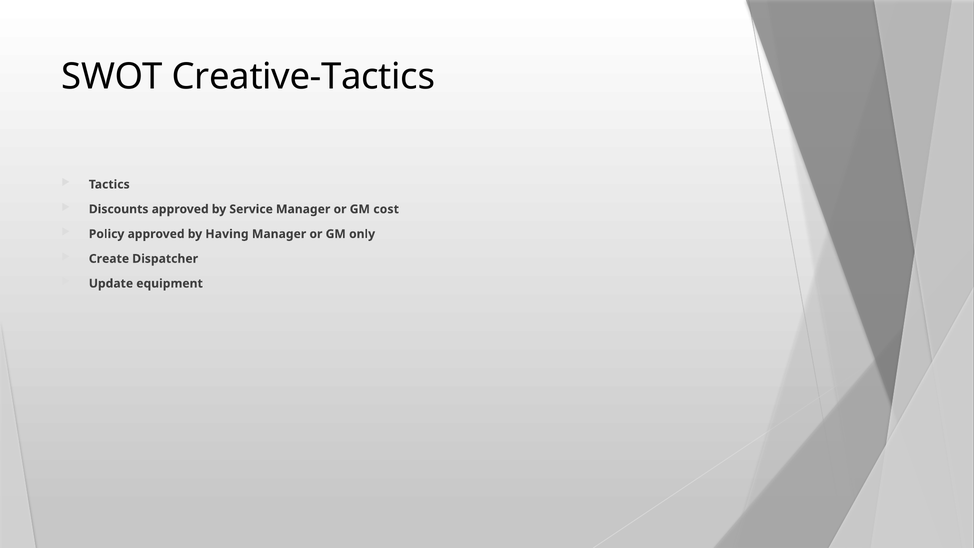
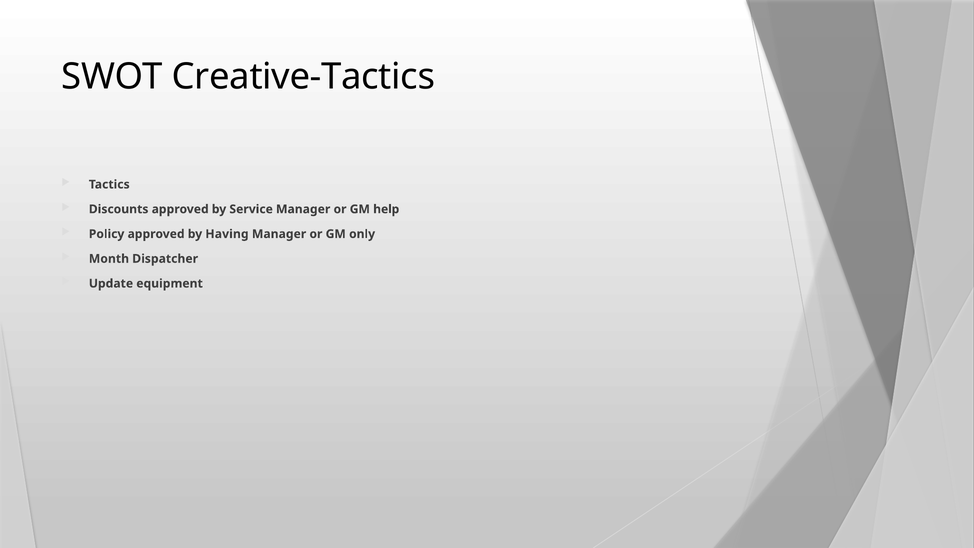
cost: cost -> help (386, 209)
Create: Create -> Month (109, 259)
